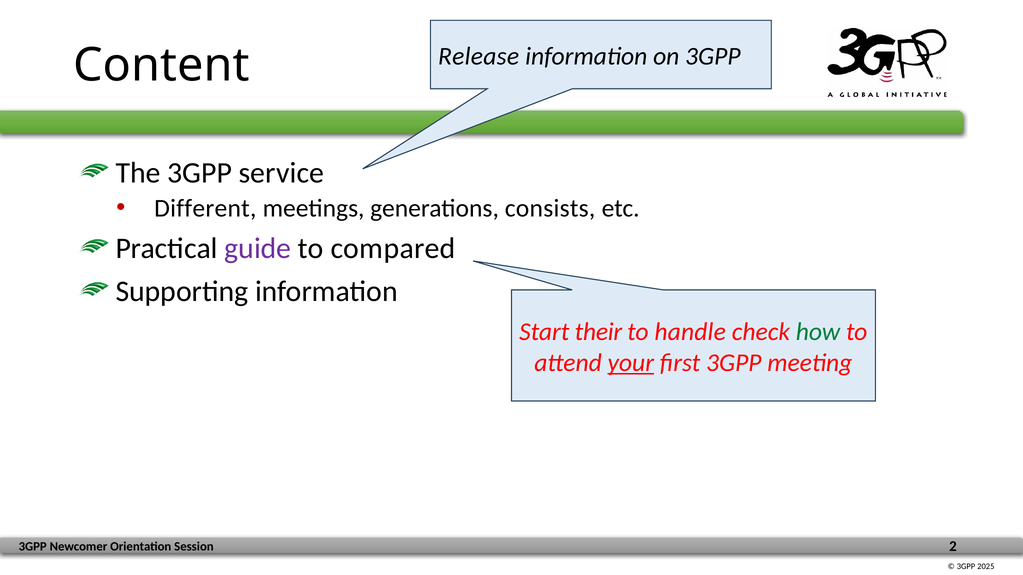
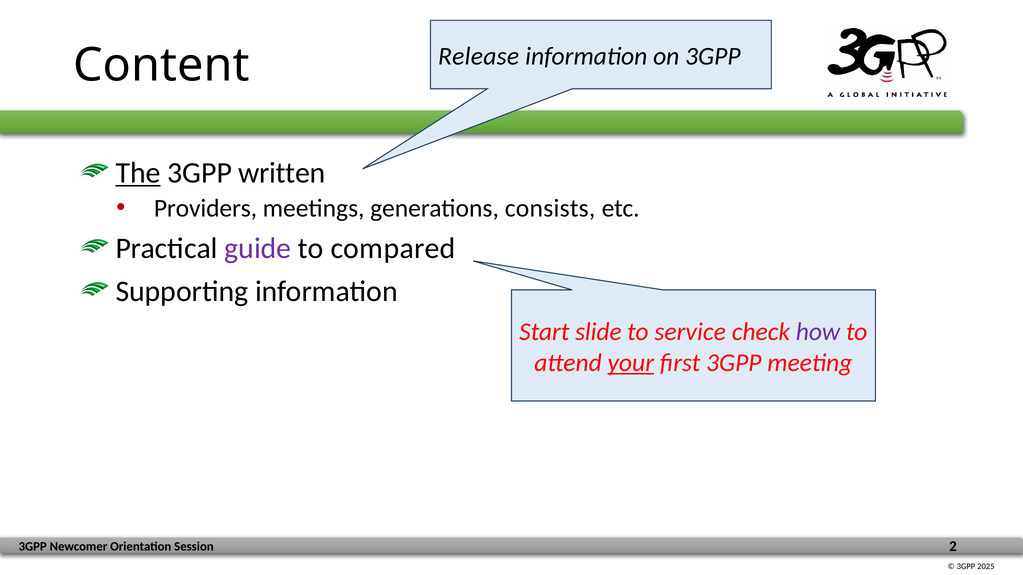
The underline: none -> present (138, 173)
service: service -> written (282, 173)
Different: Different -> Providers (205, 208)
their: their -> slide (598, 332)
handle: handle -> service (690, 332)
how colour: green -> purple (818, 332)
